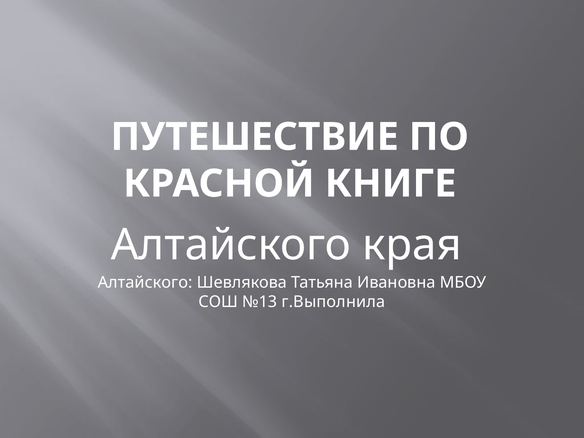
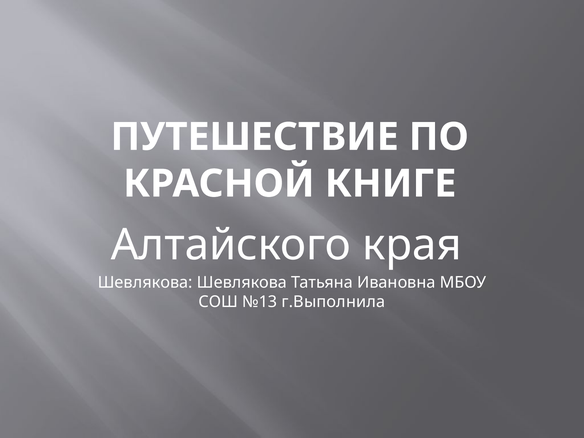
Алтайского: Алтайского -> Шевлякова (145, 282)
